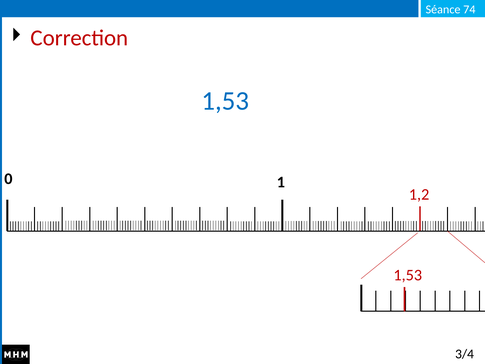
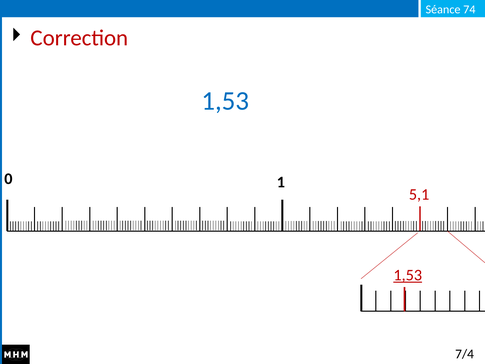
1,2: 1,2 -> 5,1 (419, 194)
1,53 underline: none -> present (408, 275)
3/4: 3/4 -> 7/4 (465, 354)
